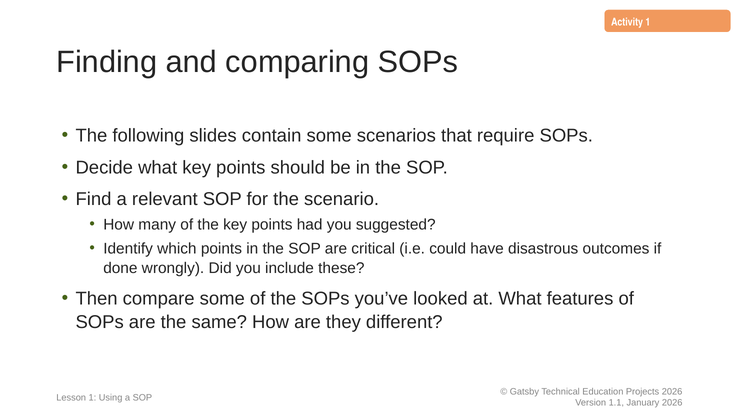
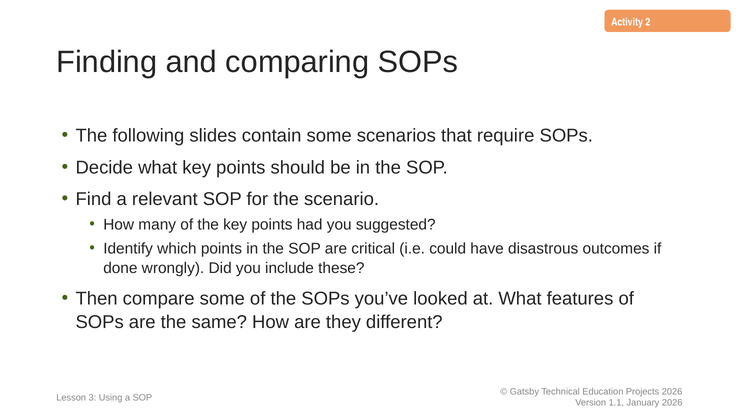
Activity 1: 1 -> 2 (648, 22)
Lesson 1: 1 -> 3 (92, 397)
